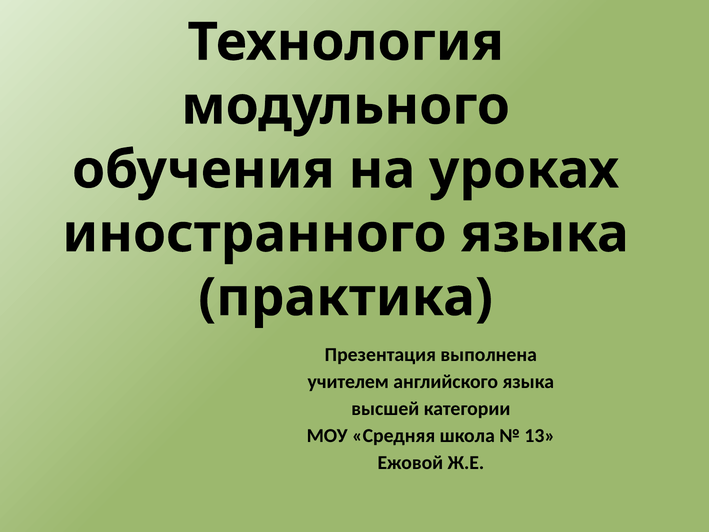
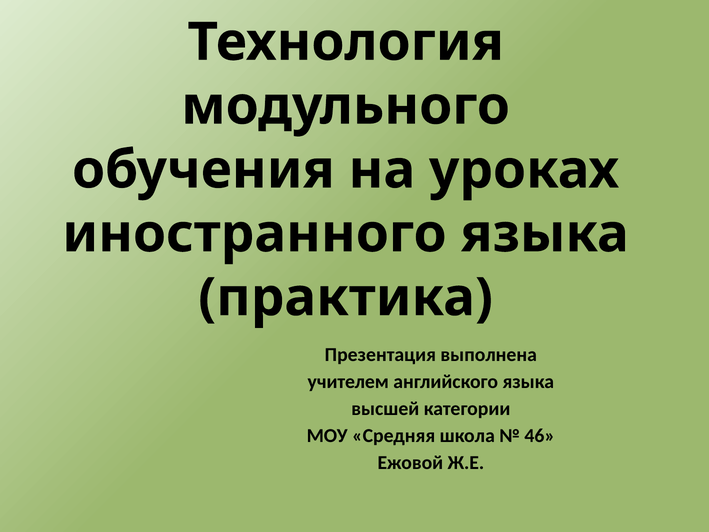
13: 13 -> 46 (540, 435)
